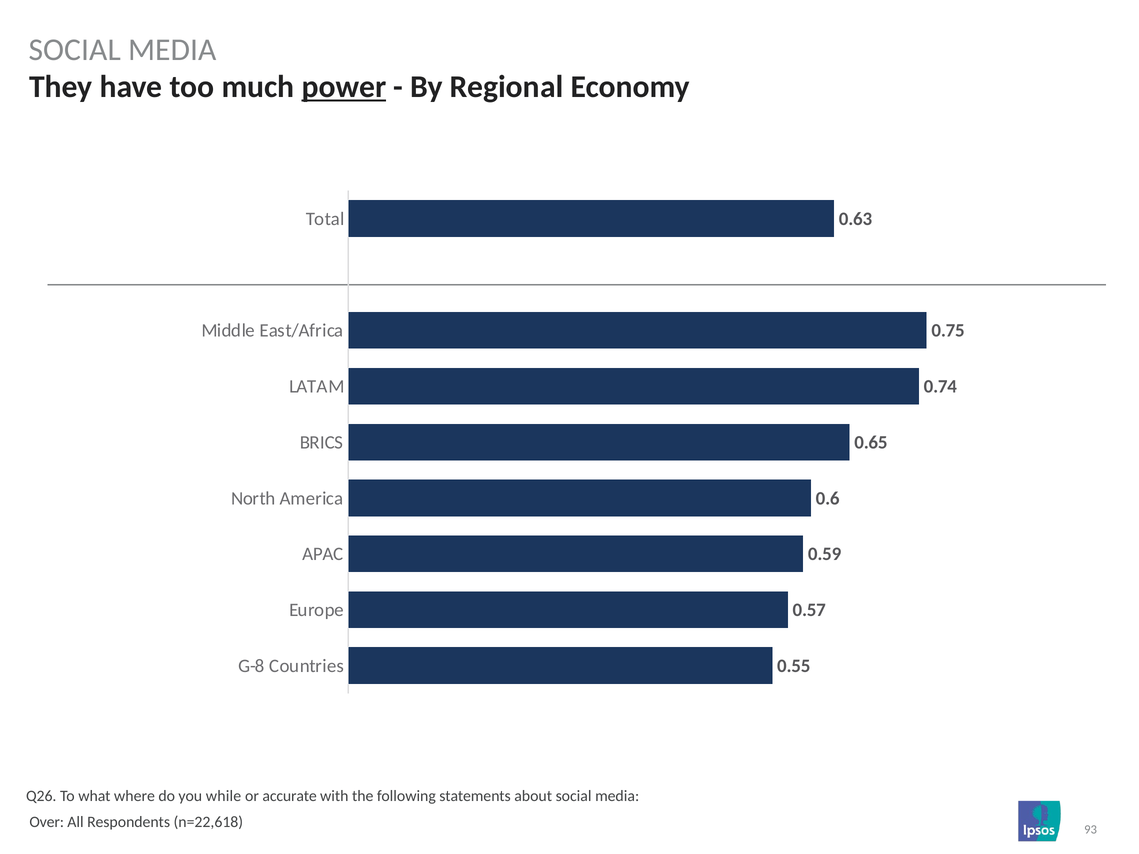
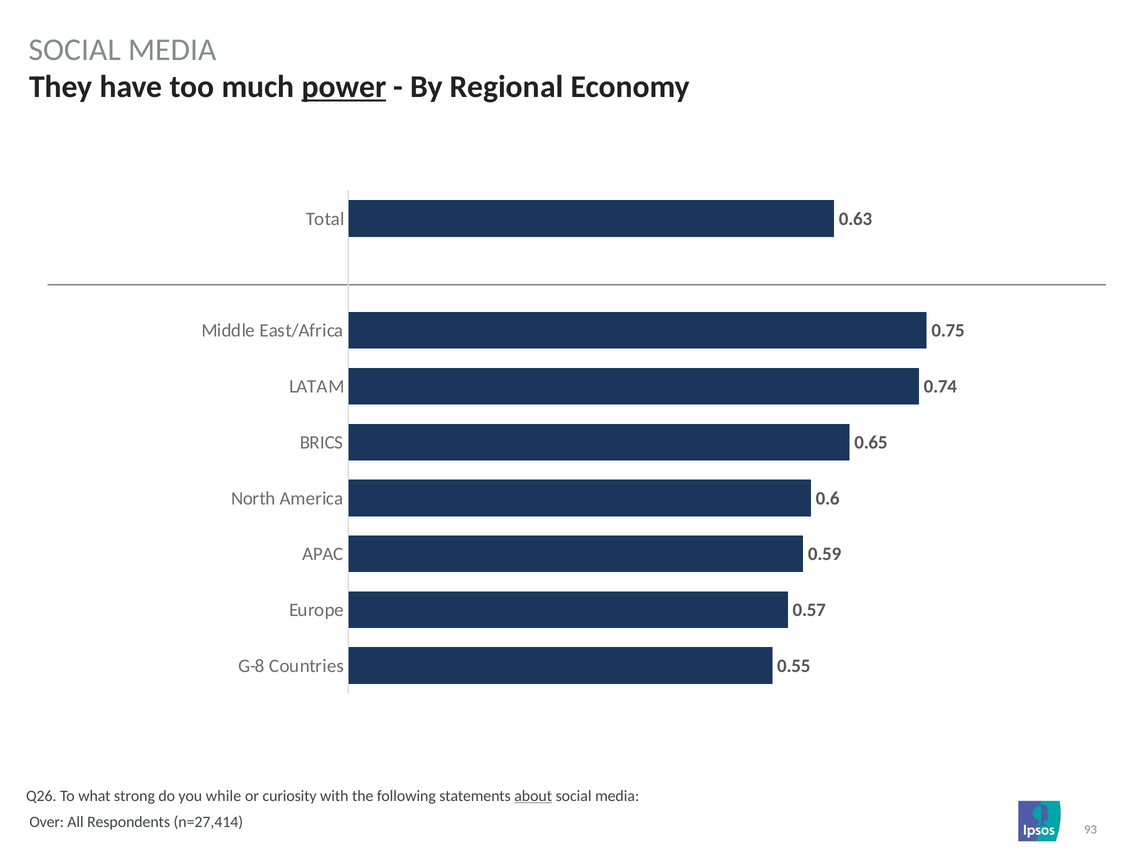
where: where -> strong (134, 796)
accurate: accurate -> curiosity (290, 796)
about underline: none -> present (533, 796)
n=22,618: n=22,618 -> n=27,414 (208, 822)
